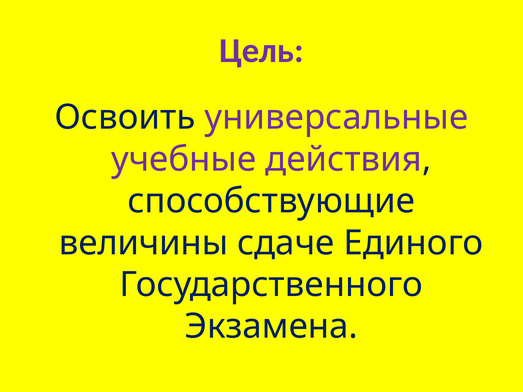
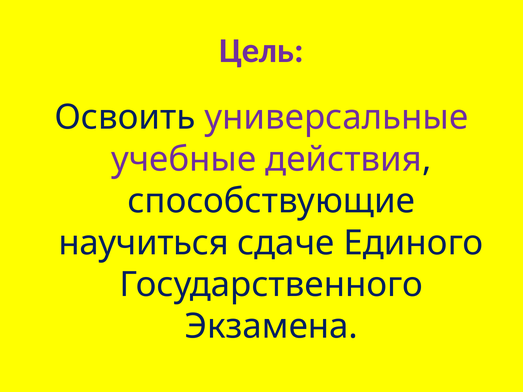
величины: величины -> научиться (144, 243)
